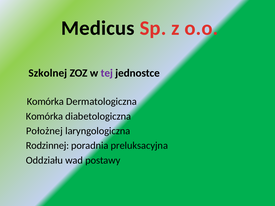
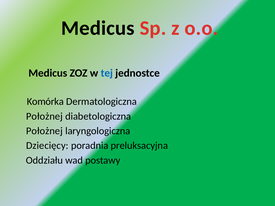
Szkolnej: Szkolnej -> Medicus (48, 73)
tej colour: purple -> blue (107, 73)
Komórka: Komórka -> Położnej (44, 116)
Rodzinnej: Rodzinnej -> Dziecięcy (47, 146)
